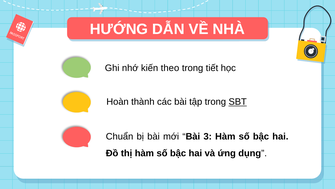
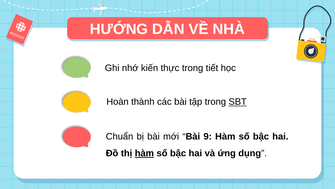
theo: theo -> thực (170, 68)
3: 3 -> 9 (208, 136)
hàm underline: none -> present (144, 153)
